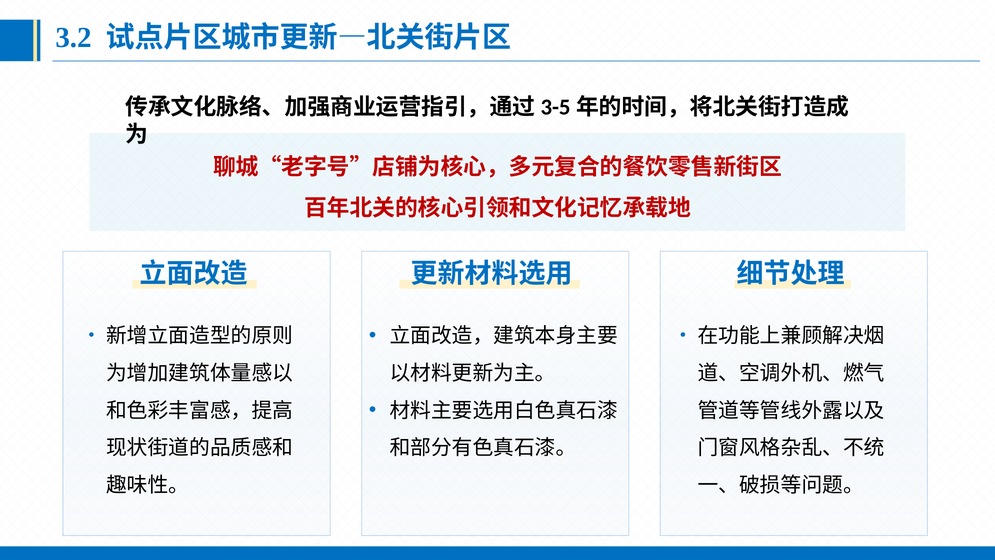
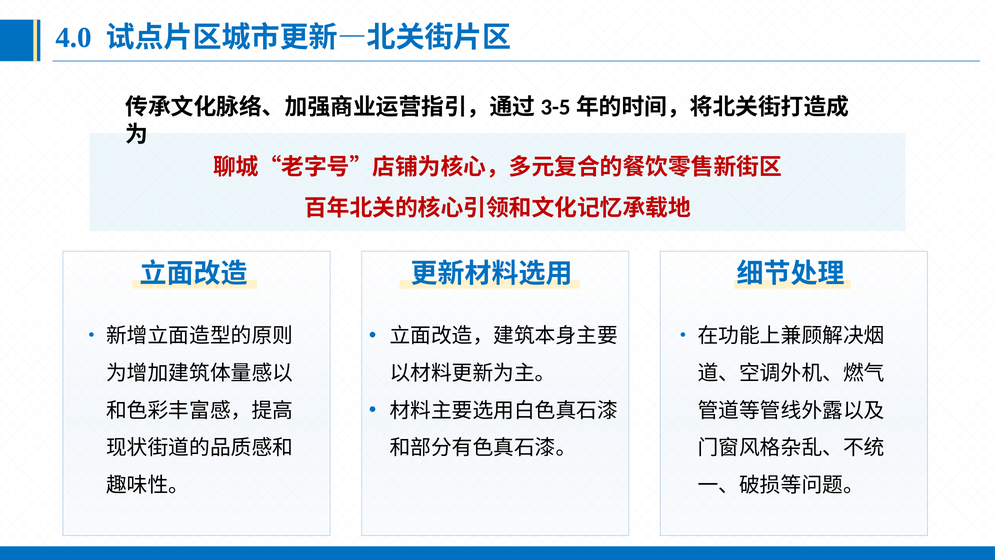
3.2: 3.2 -> 4.0 (73, 38)
